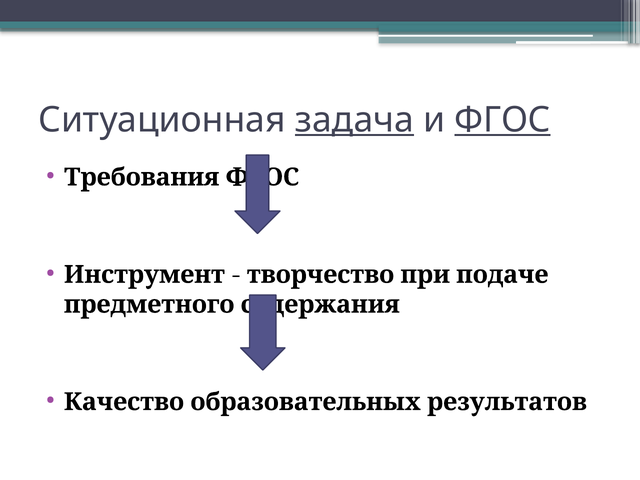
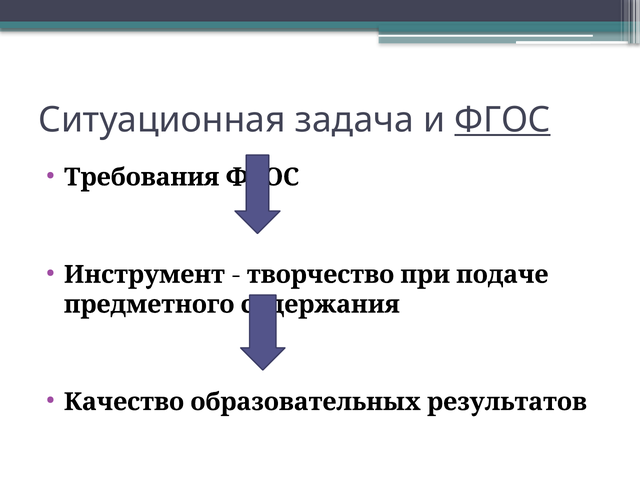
задача underline: present -> none (354, 120)
